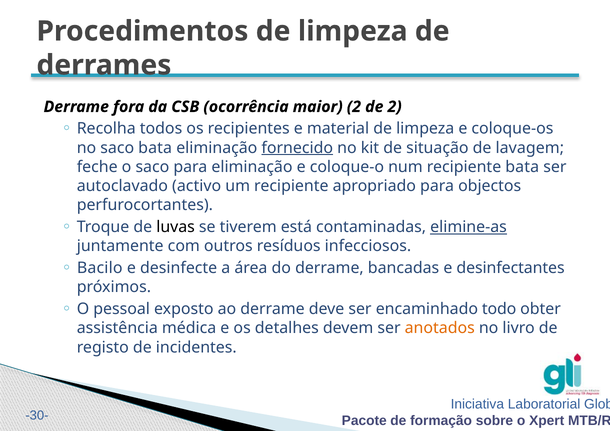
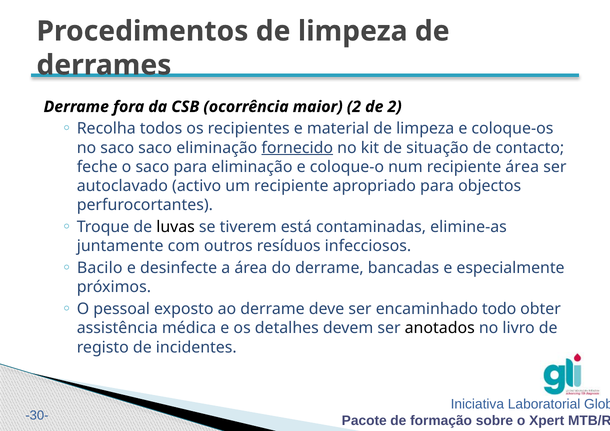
saco bata: bata -> saco (155, 148)
lavagem: lavagem -> contacto (530, 148)
recipiente bata: bata -> área (522, 167)
elimine-as underline: present -> none (469, 227)
desinfectantes: desinfectantes -> especialmente (511, 268)
anotados colour: orange -> black (440, 328)
